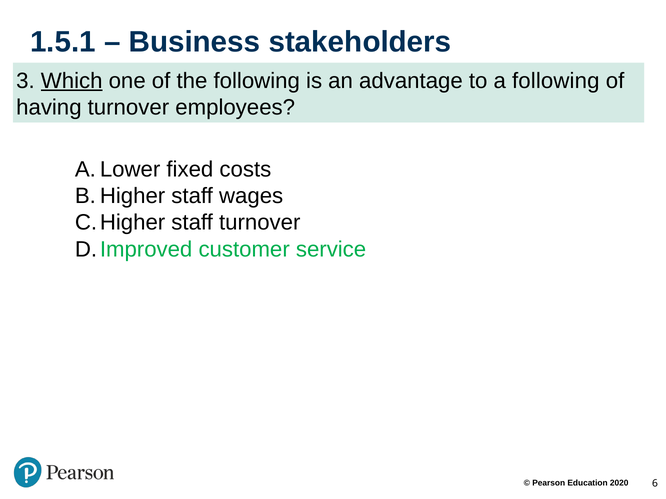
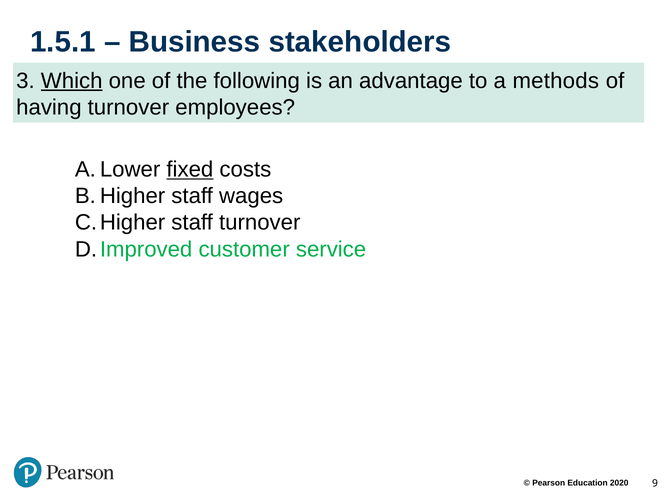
a following: following -> methods (556, 81)
fixed underline: none -> present (190, 170)
6: 6 -> 9 (655, 484)
